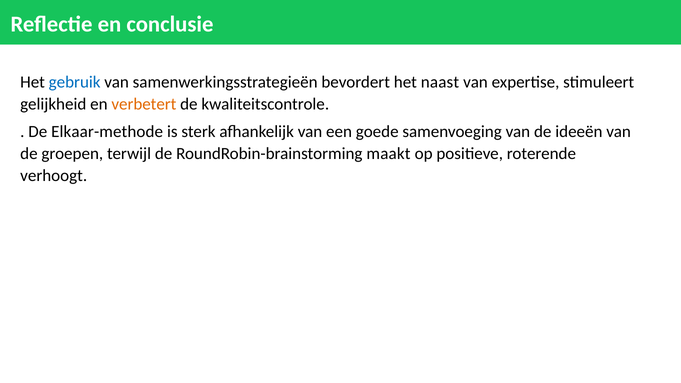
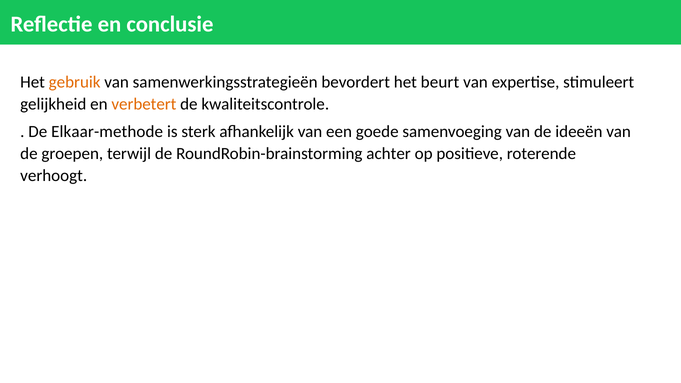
gebruik colour: blue -> orange (75, 82)
naast: naast -> beurt (440, 82)
maakt: maakt -> achter (389, 154)
